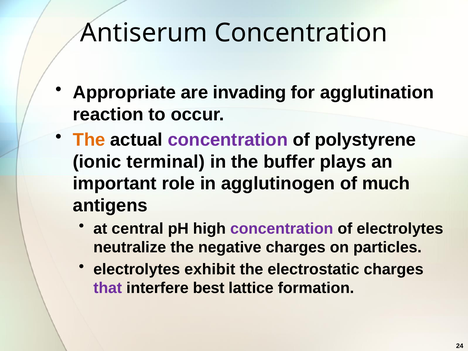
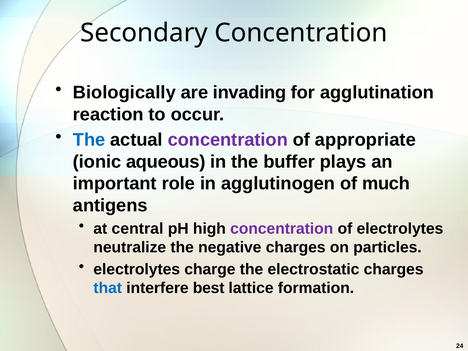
Antiserum: Antiserum -> Secondary (144, 33)
Appropriate: Appropriate -> Biologically (124, 93)
The colour: orange -> blue (89, 140)
polystyrene: polystyrene -> appropriate (365, 140)
terminal: terminal -> aqueous (166, 162)
exhibit: exhibit -> charge (210, 269)
that colour: purple -> blue (108, 288)
